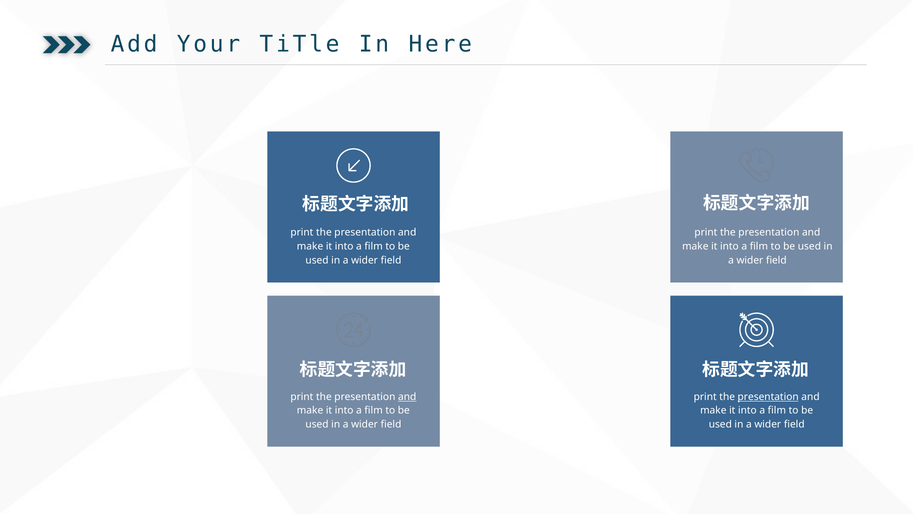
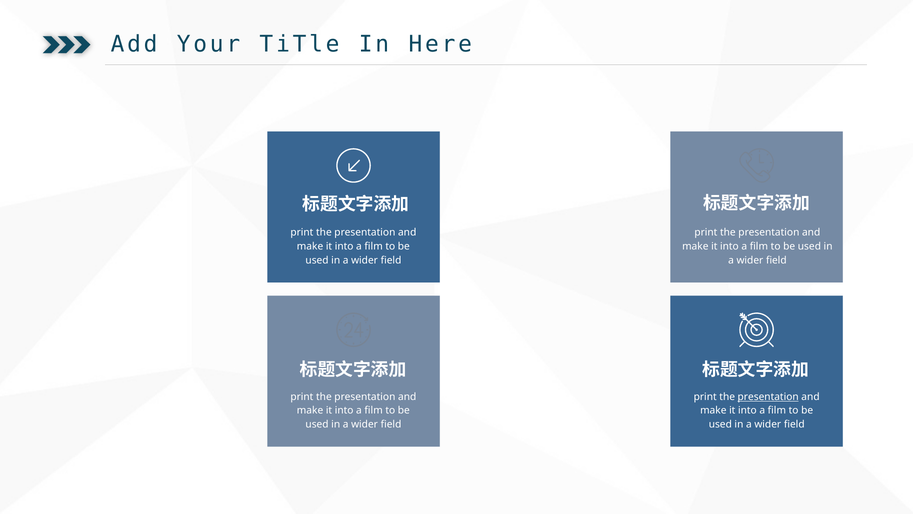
and underline: present -> none (407, 396)
